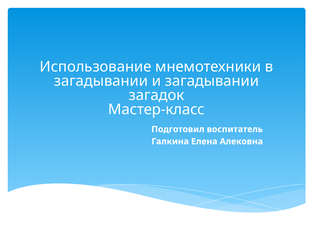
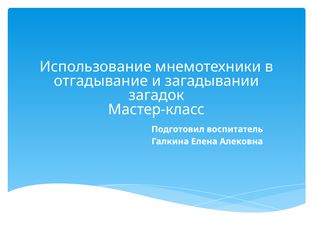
загадывании: загадывании -> отгадывание (101, 81)
